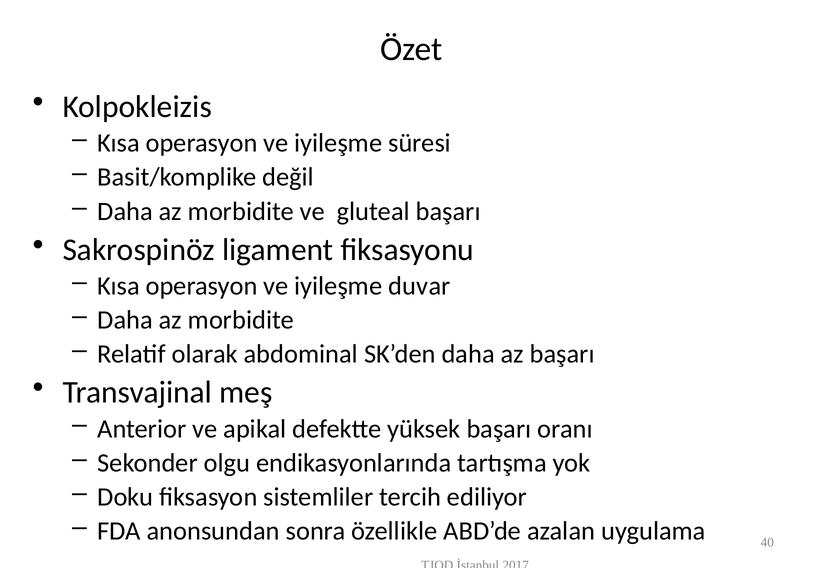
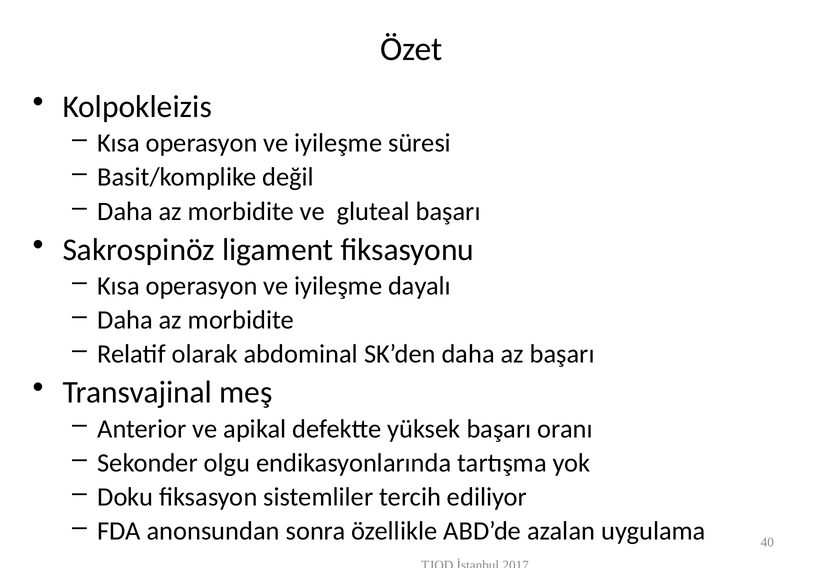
duvar: duvar -> dayalı (420, 286)
